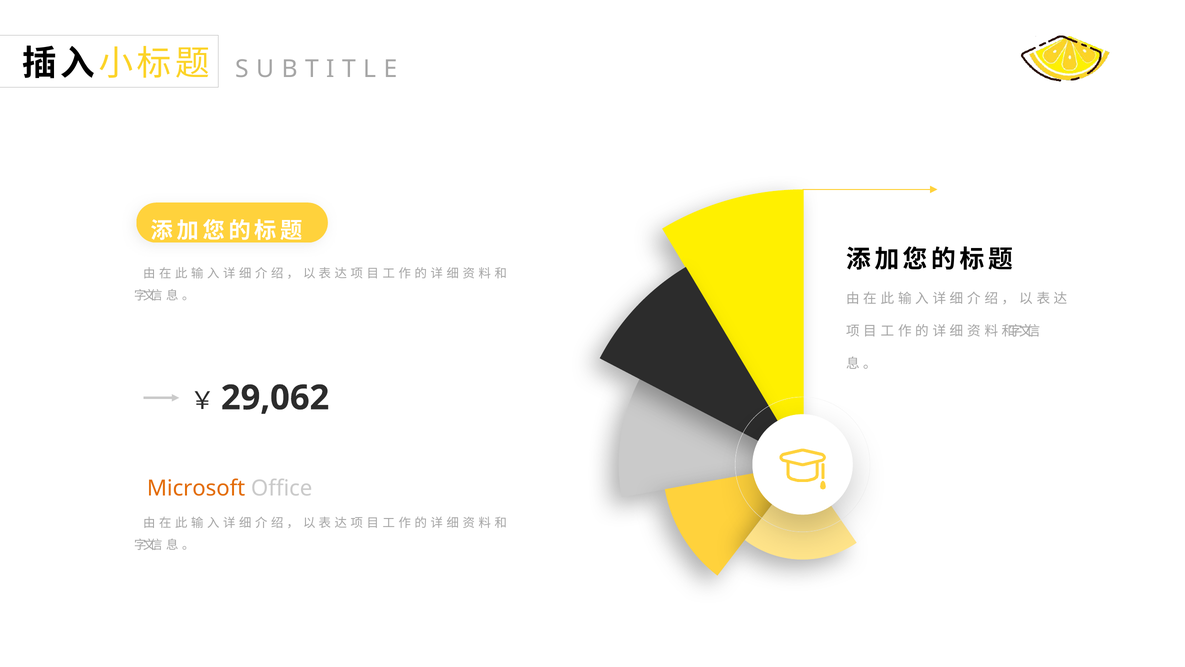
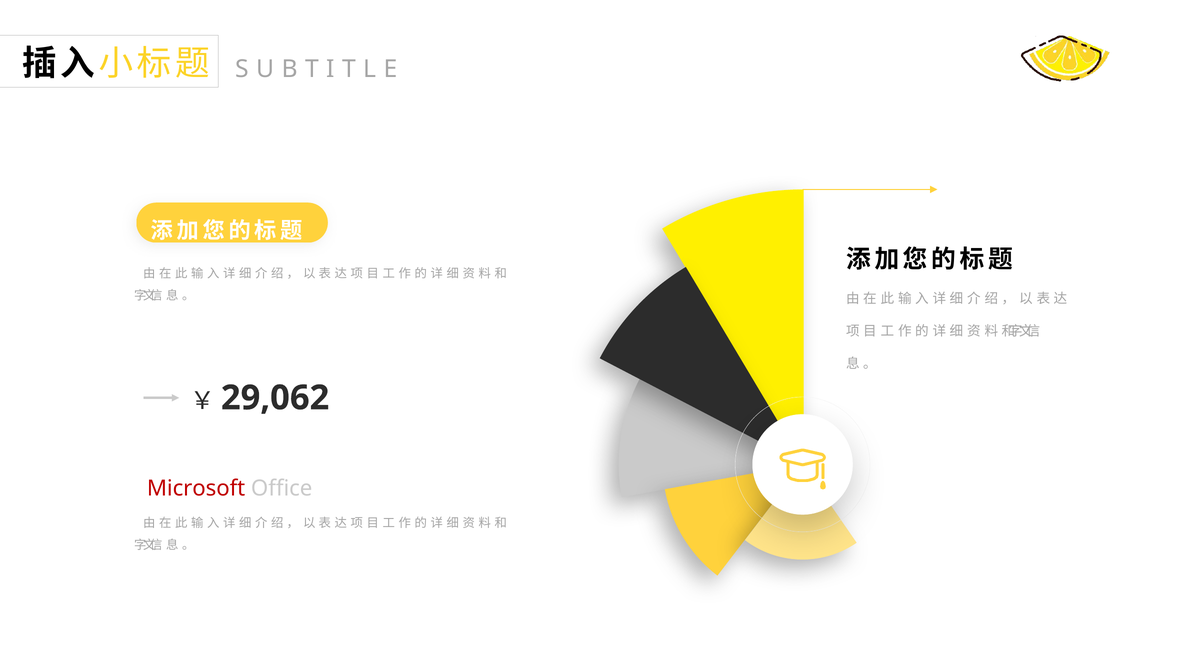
Microsoft colour: orange -> red (196, 488)
